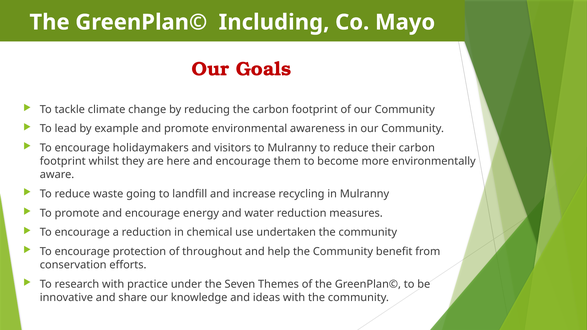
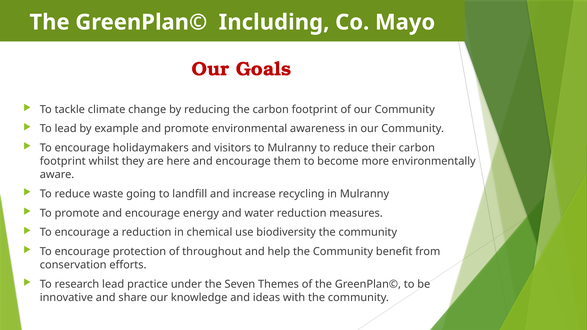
undertaken: undertaken -> biodiversity (286, 232)
research with: with -> lead (113, 284)
